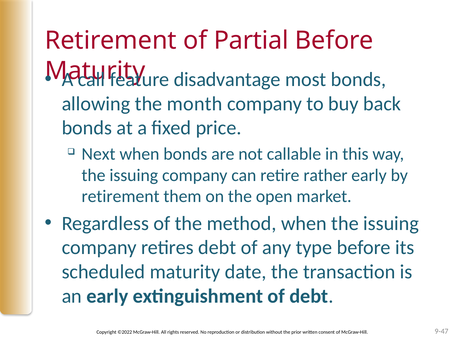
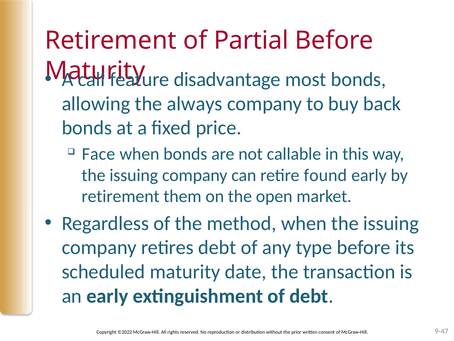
month: month -> always (195, 104)
Next: Next -> Face (98, 154)
rather: rather -> found (325, 175)
